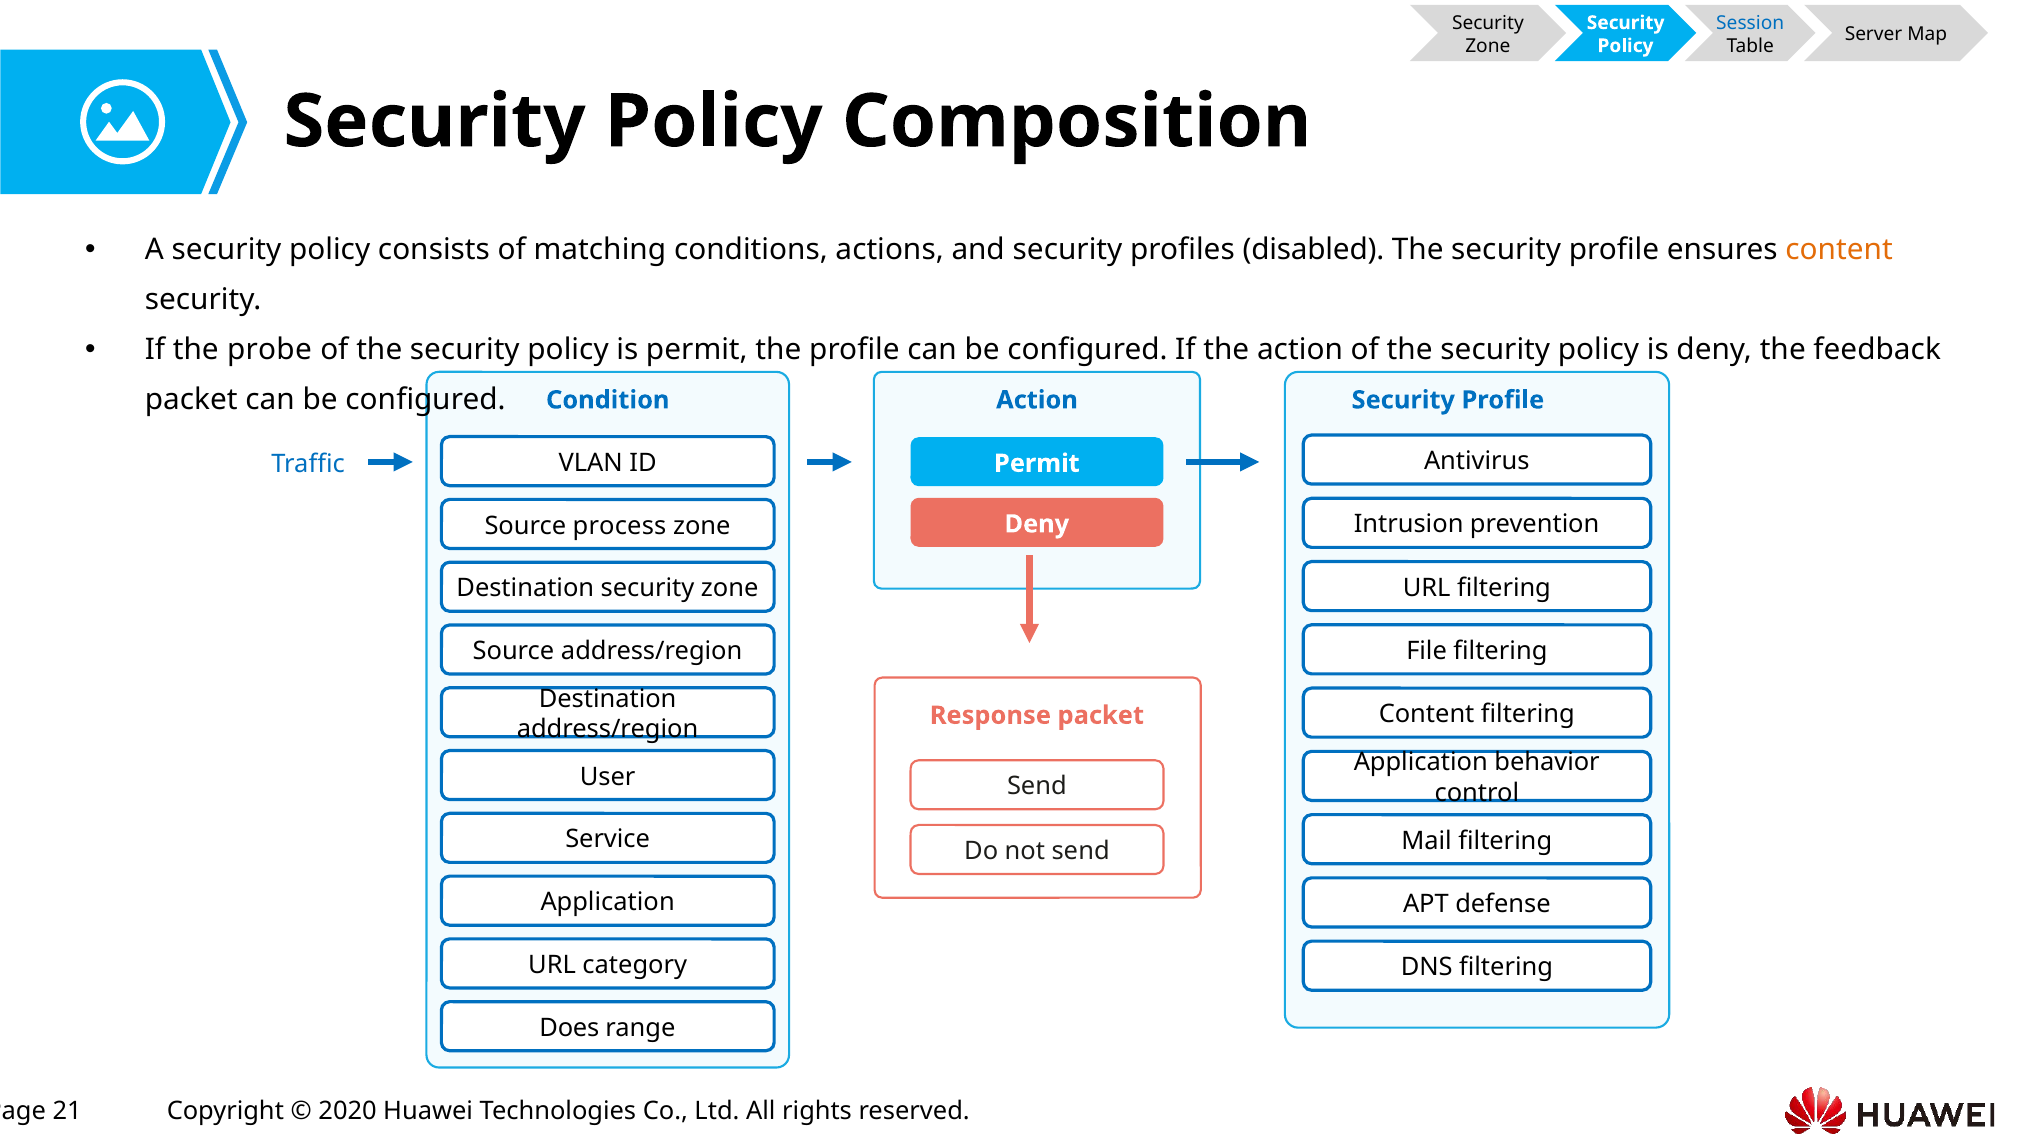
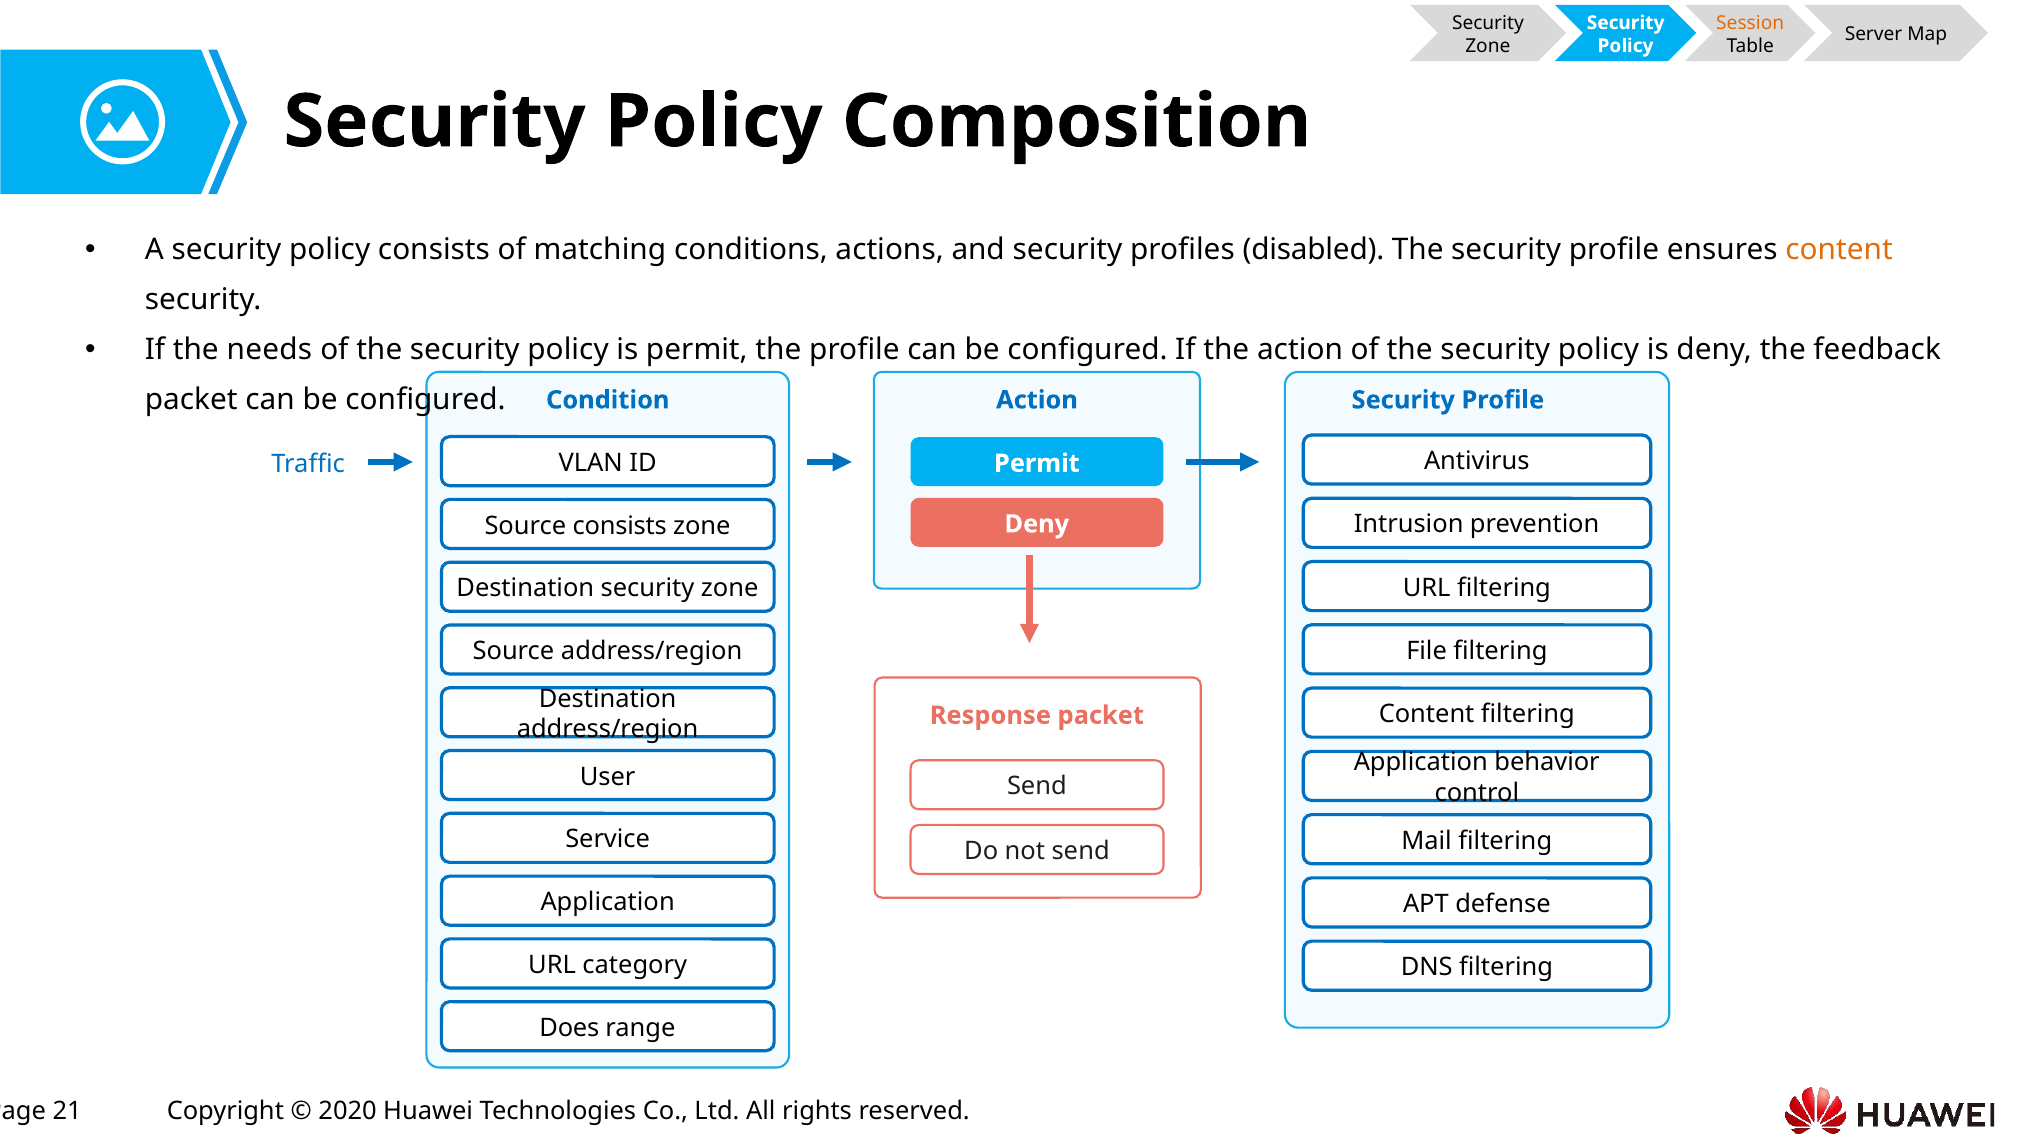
Session colour: blue -> orange (1750, 23)
probe: probe -> needs (269, 350)
Source process: process -> consists (620, 526)
